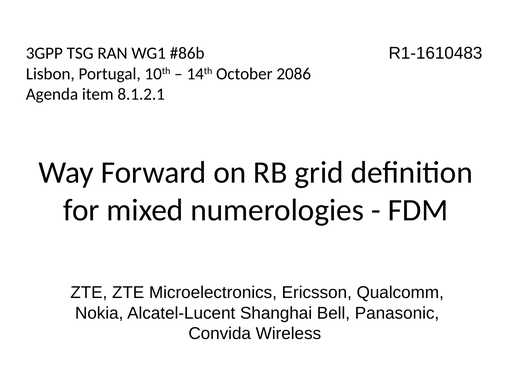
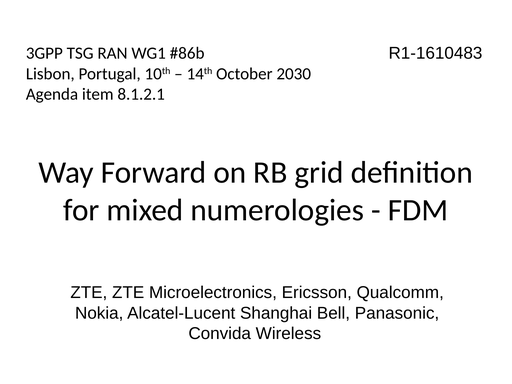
2086: 2086 -> 2030 (294, 74)
